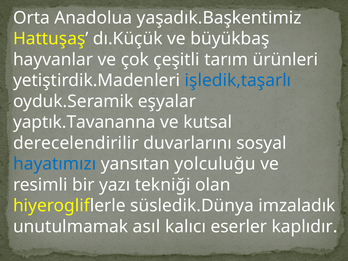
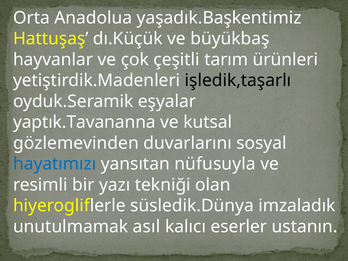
işledik,taşarlı colour: blue -> black (238, 80)
derecelendirilir: derecelendirilir -> gözlemevinden (76, 143)
yolculuğu: yolculuğu -> nüfusuyla (215, 164)
kaplıdır: kaplıdır -> ustanın (305, 227)
